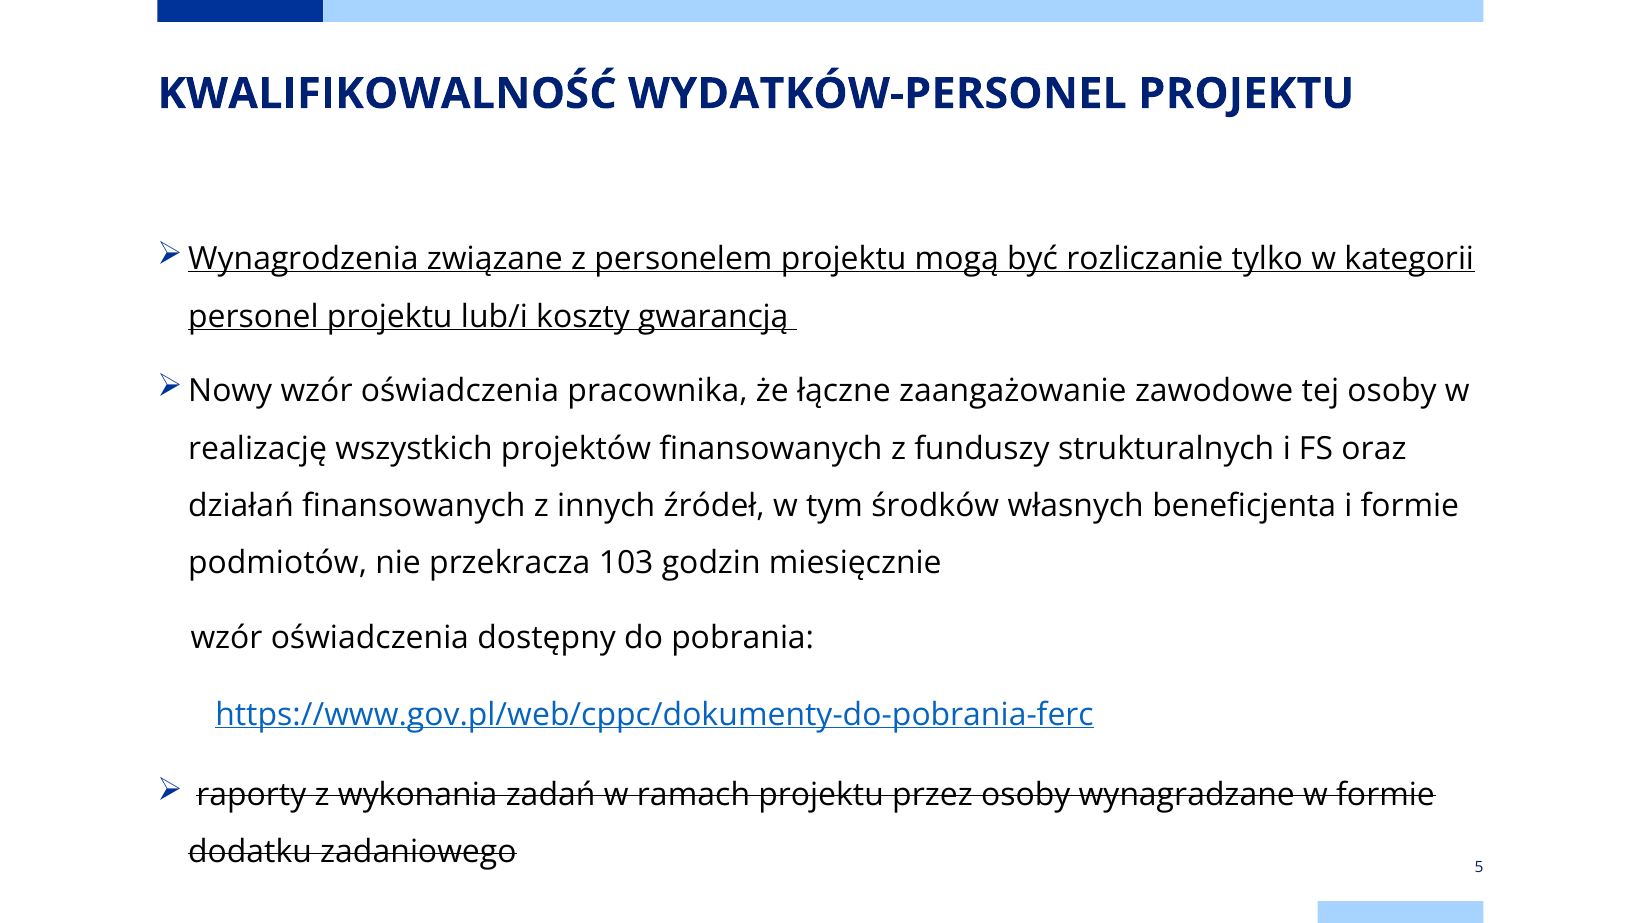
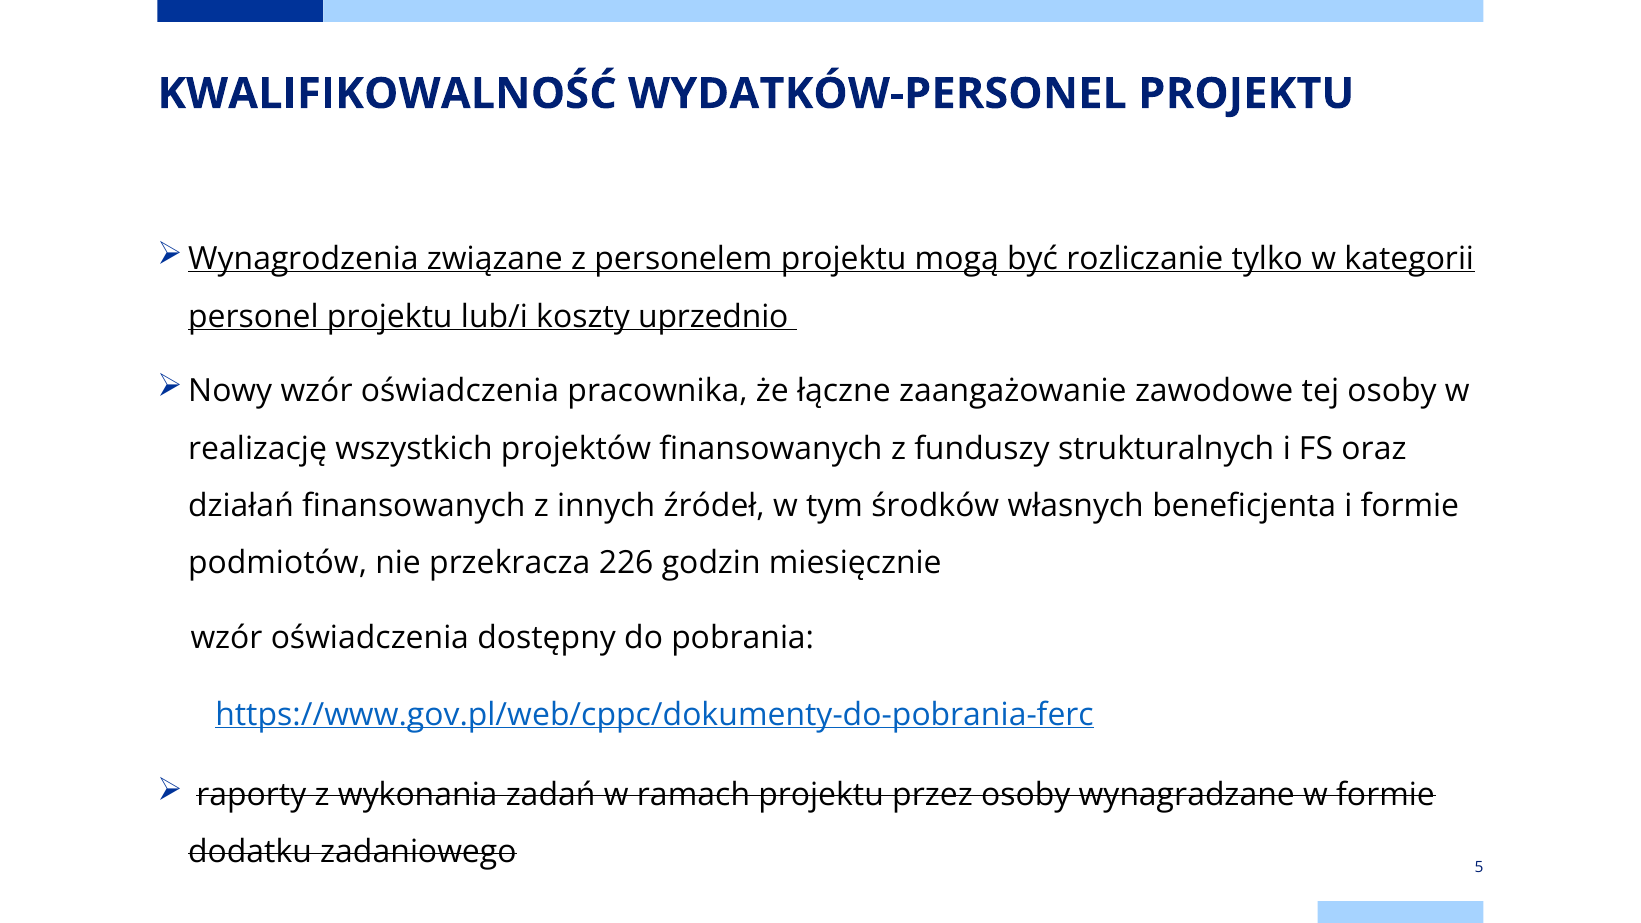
gwarancją: gwarancją -> uprzednio (713, 317)
103: 103 -> 226 (626, 563)
